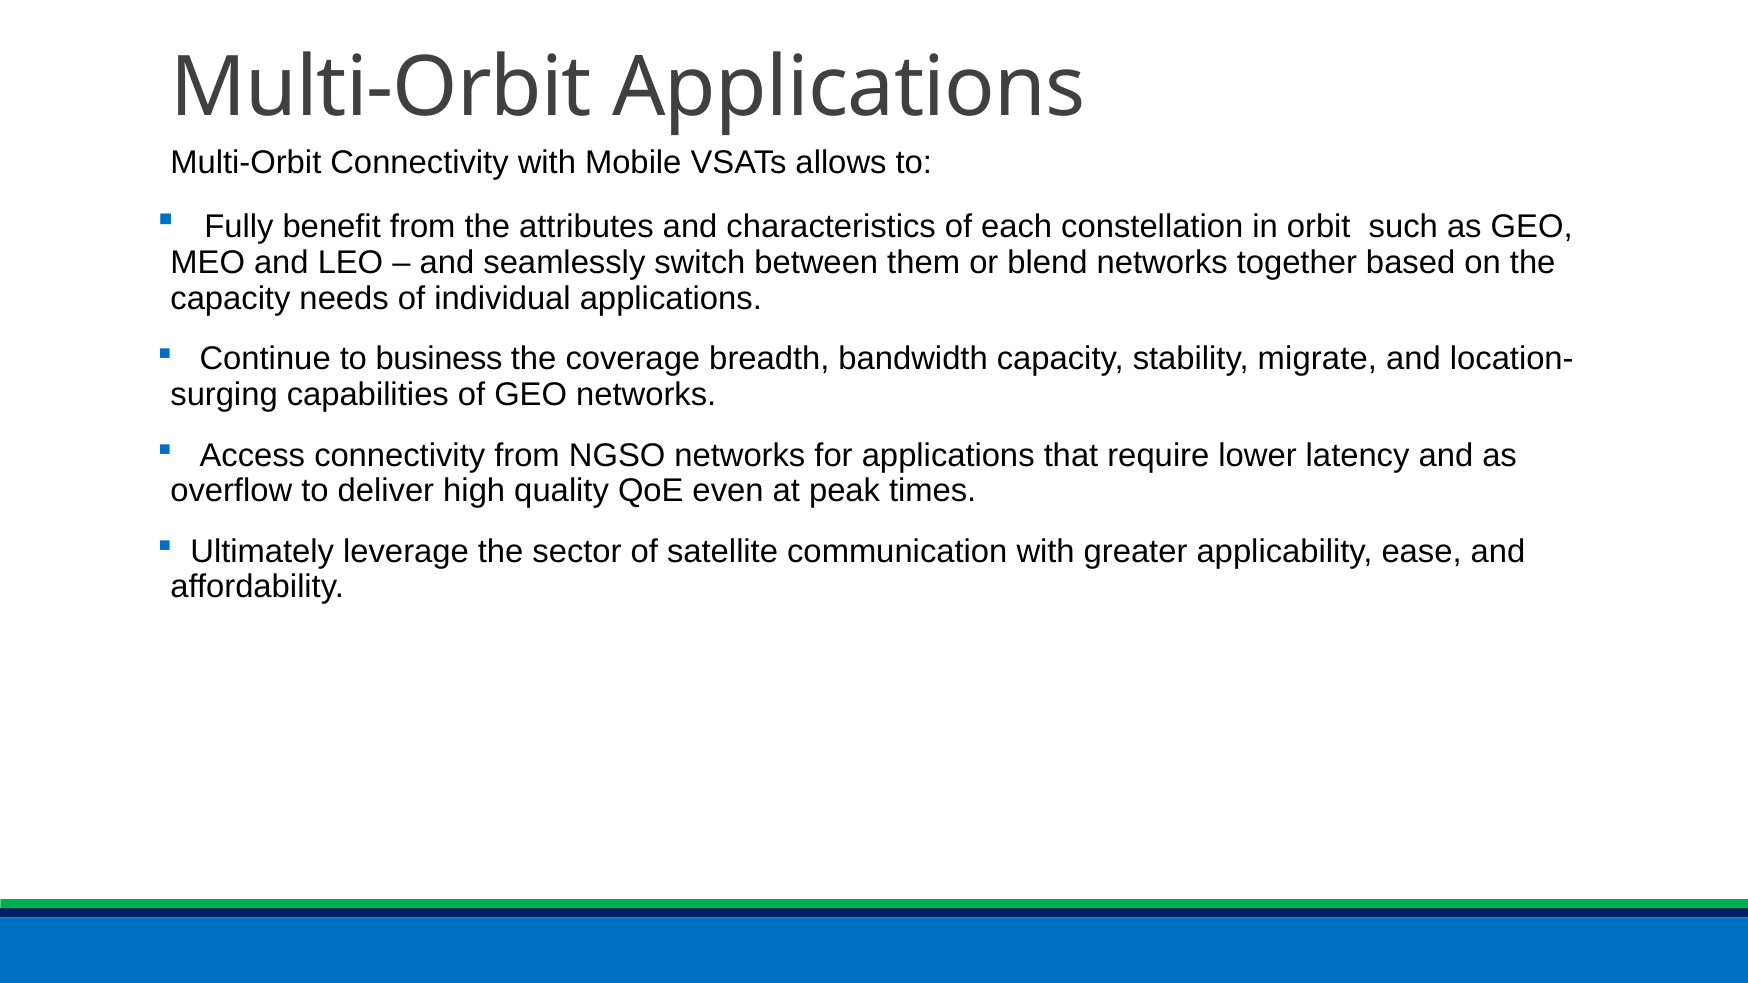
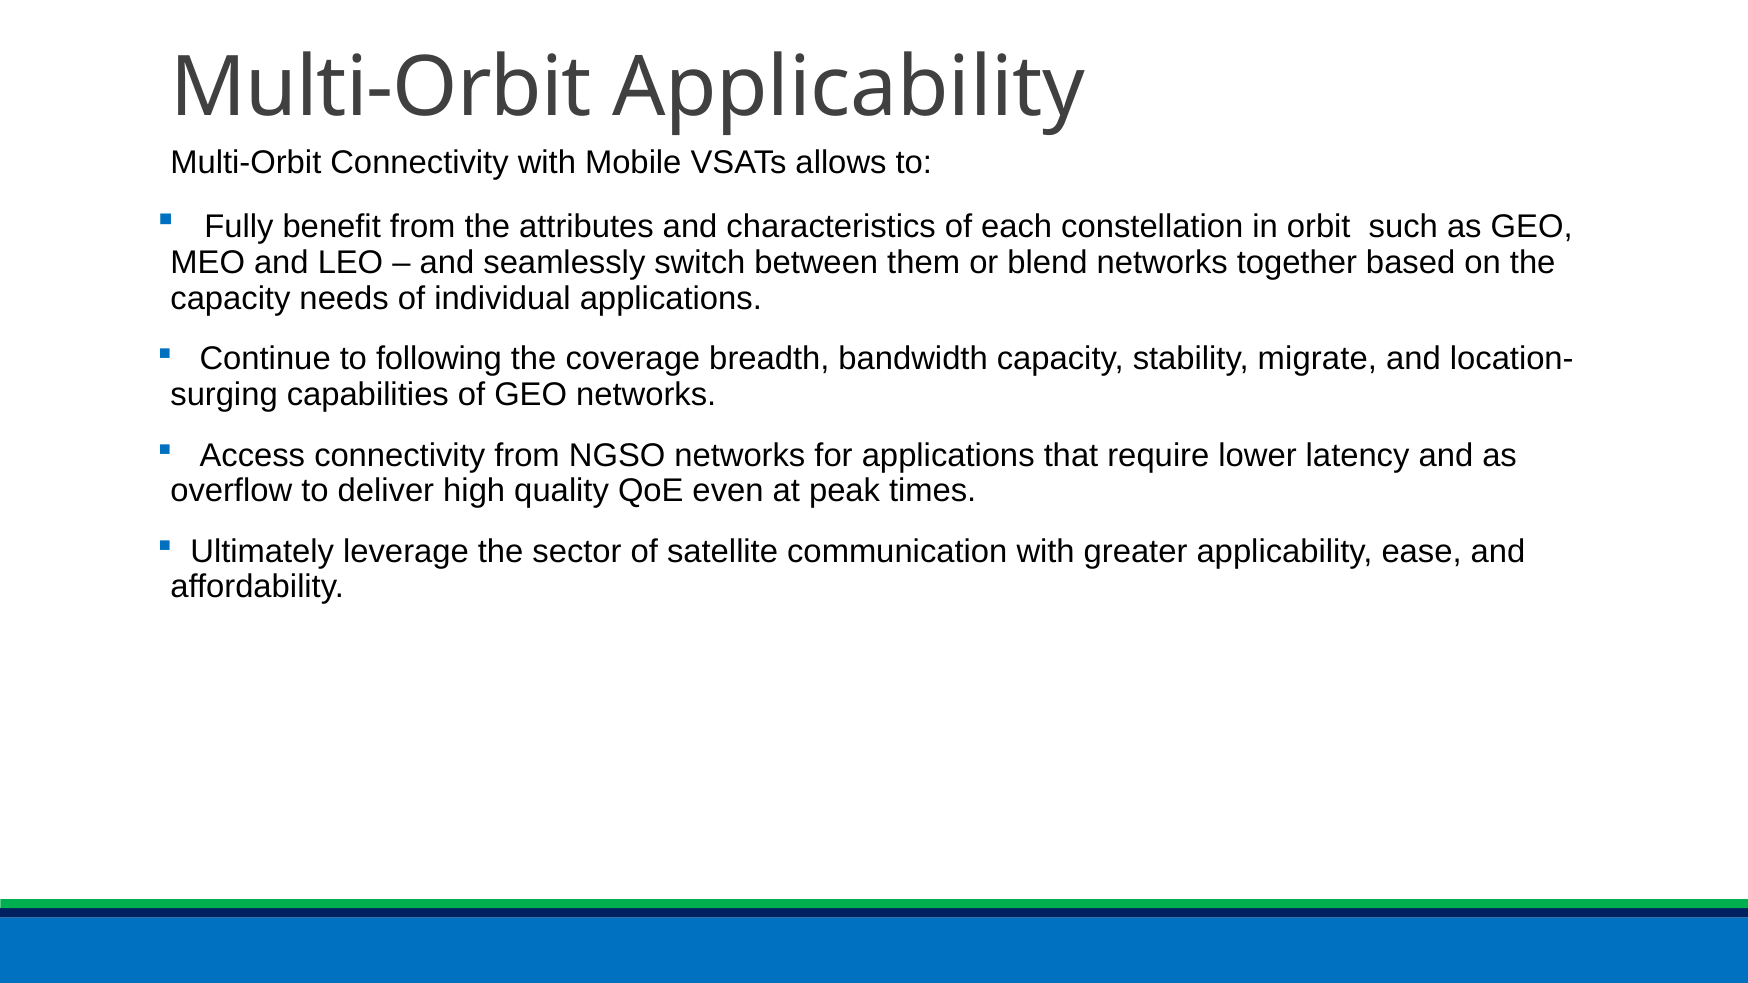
Multi-Orbit Applications: Applications -> Applicability (849, 88)
business: business -> following (439, 359)
